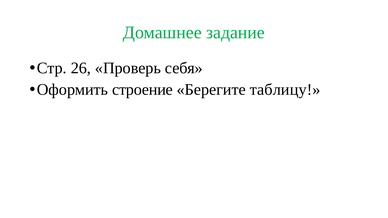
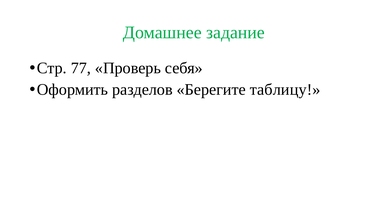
26: 26 -> 77 (81, 68)
строение: строение -> разделов (142, 90)
